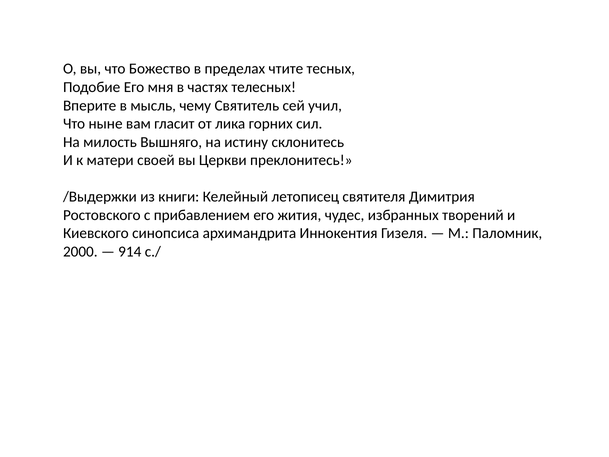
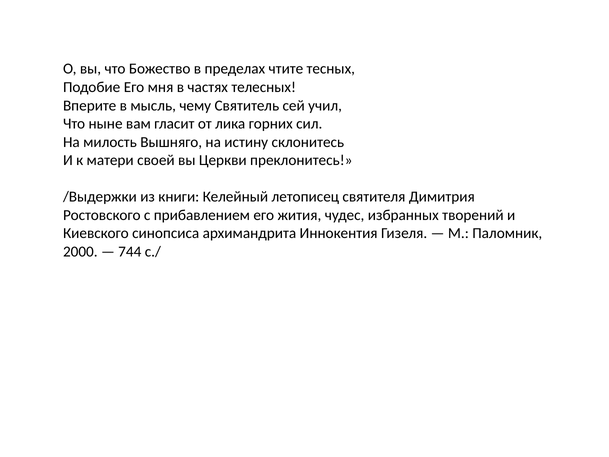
914: 914 -> 744 (130, 252)
